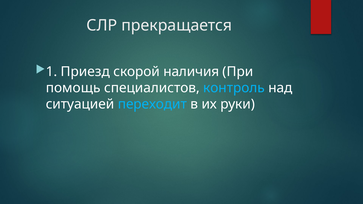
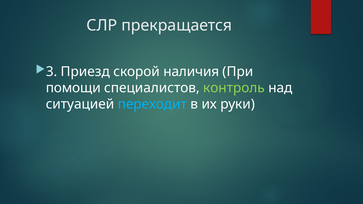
1: 1 -> 3 (51, 72)
помощь: помощь -> помощи (73, 88)
контроль colour: light blue -> light green (234, 88)
